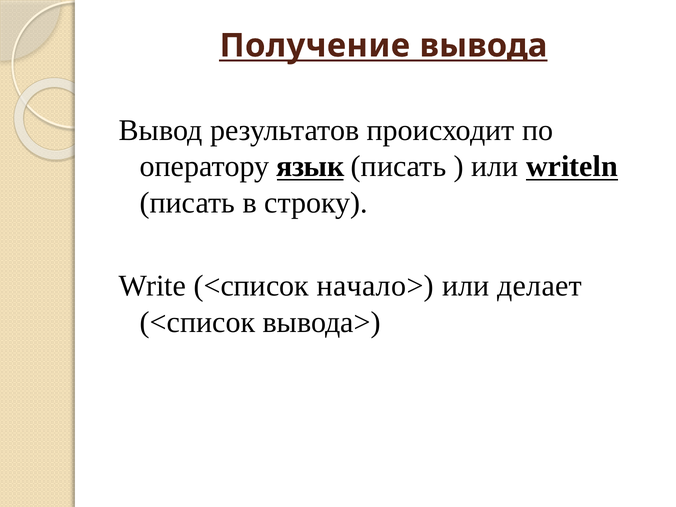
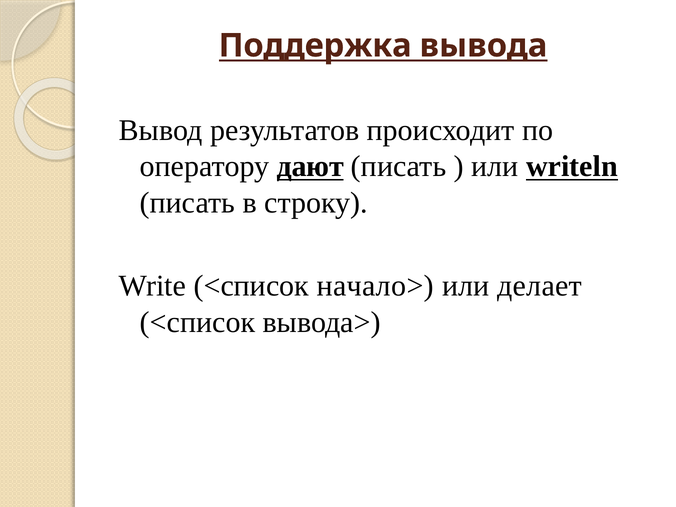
Получение: Получение -> Поддержка (315, 46)
язык: язык -> дают (310, 167)
